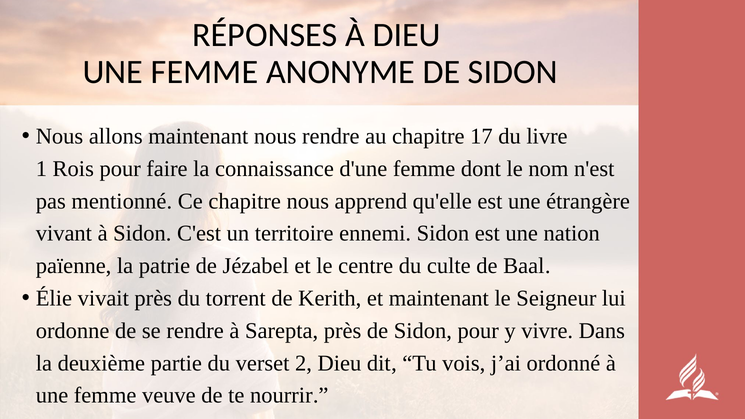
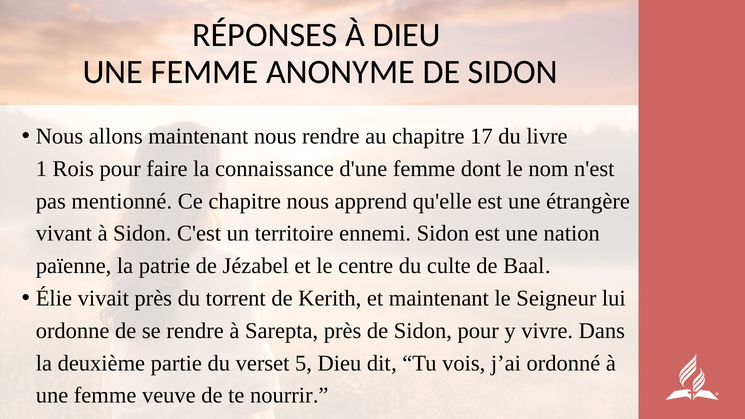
2: 2 -> 5 (304, 363)
